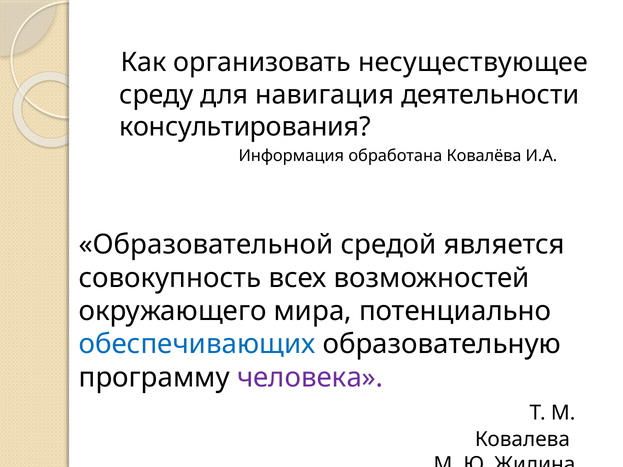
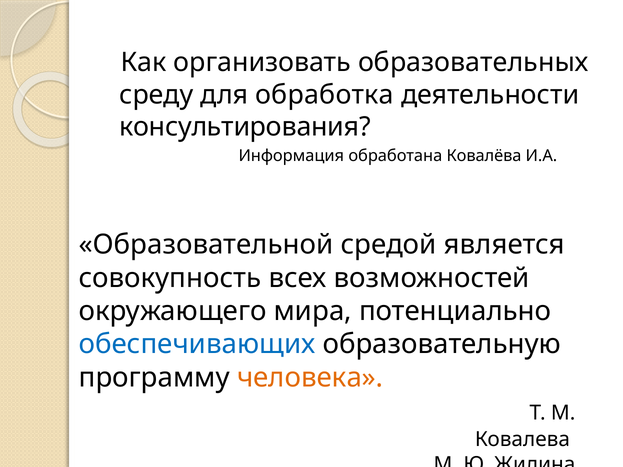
несуществующее: несуществующее -> образовательных (473, 63)
навигация: навигация -> обработка (325, 95)
человека colour: purple -> orange (310, 378)
